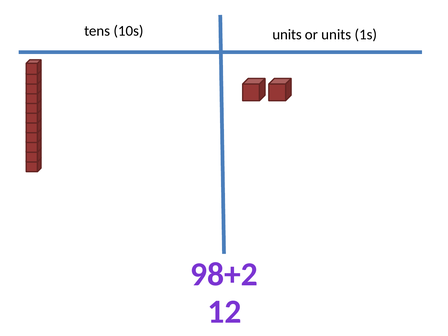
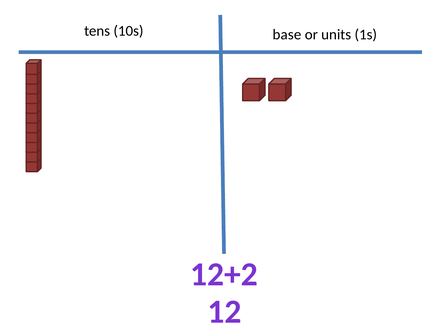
10s units: units -> base (287, 35)
98+2: 98+2 -> 12+2 (224, 274)
